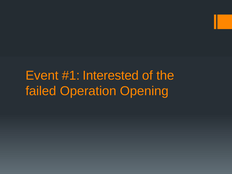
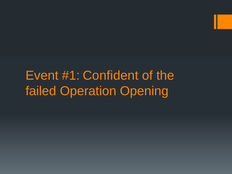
Interested: Interested -> Confident (111, 76)
